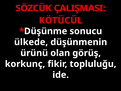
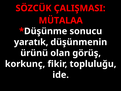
KÖTÜCÜL: KÖTÜCÜL -> MÜTALAA (61, 20)
ülkede: ülkede -> yaratık (31, 42)
